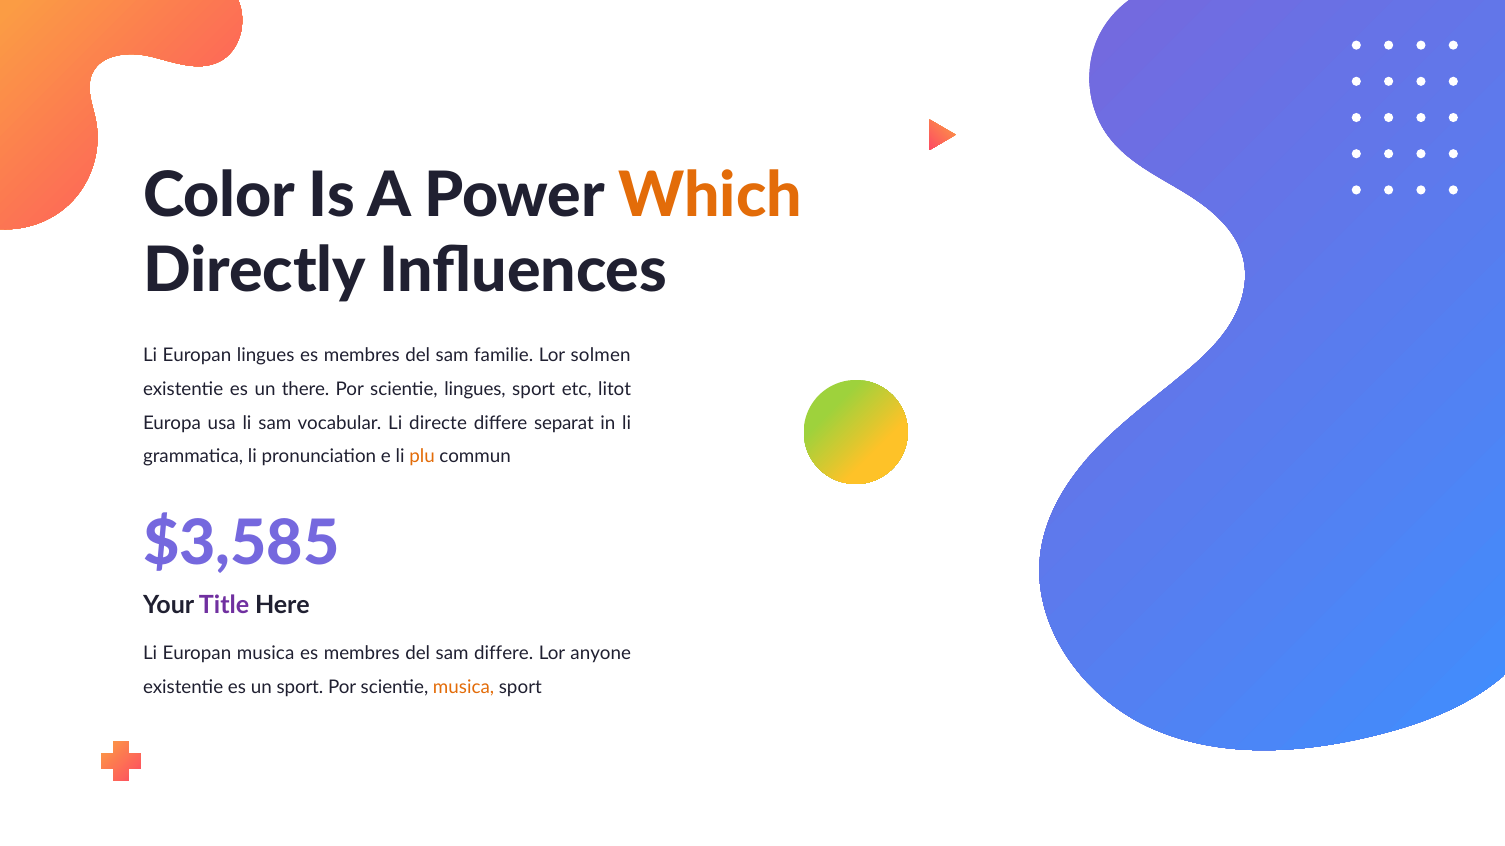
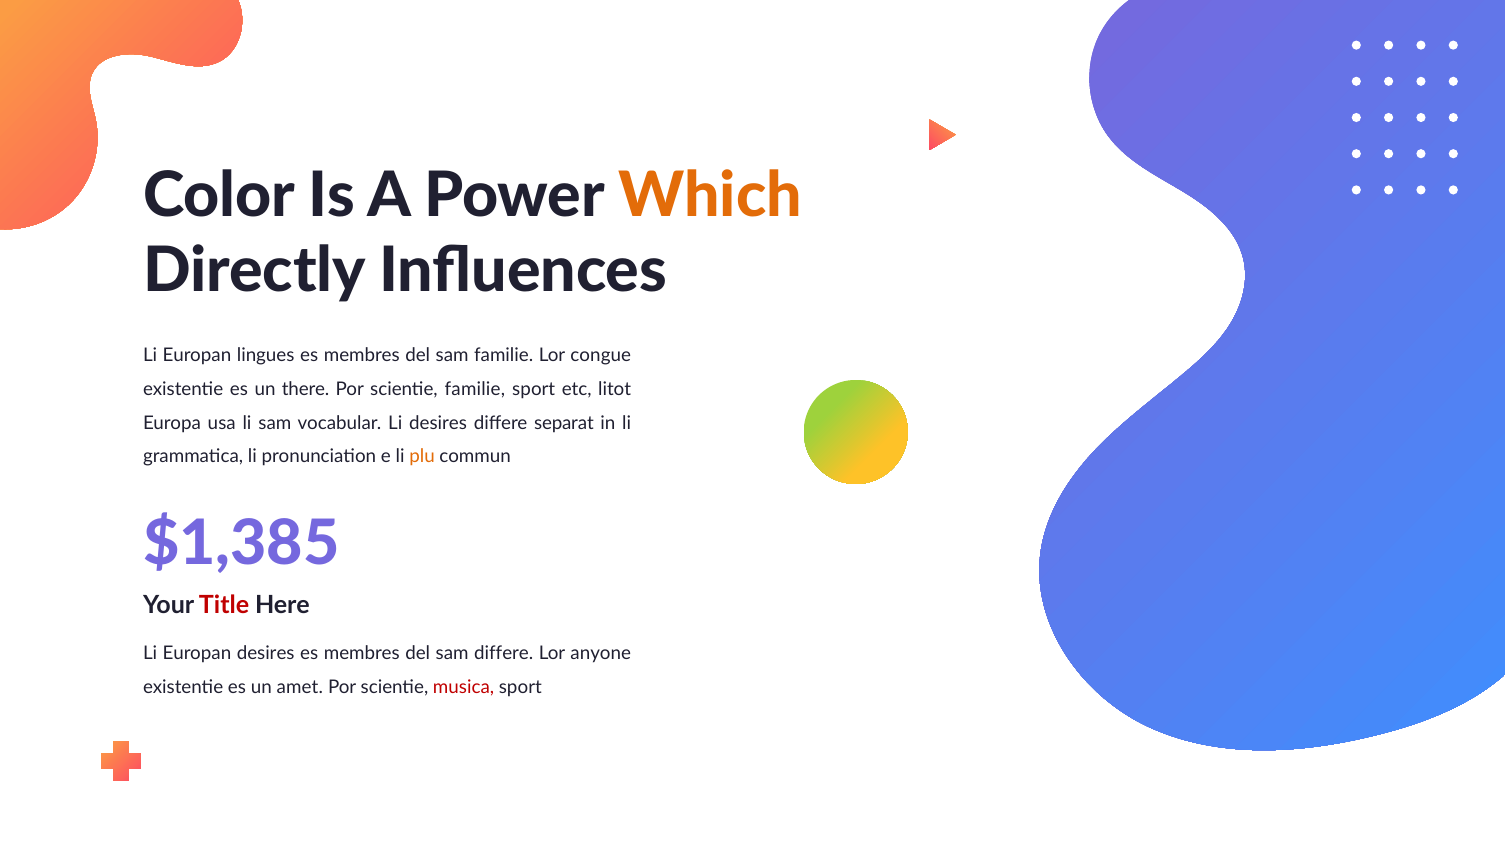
solmen: solmen -> congue (601, 355)
scientie lingues: lingues -> familie (475, 389)
Li directe: directe -> desires (438, 423)
$3,585: $3,585 -> $1,385 (241, 544)
Title colour: purple -> red (224, 606)
Europan musica: musica -> desires (266, 654)
un sport: sport -> amet (300, 688)
musica colour: orange -> red (464, 688)
